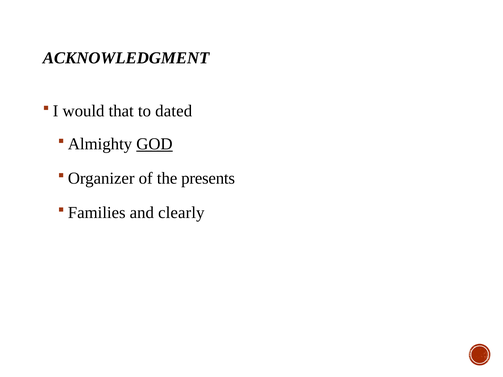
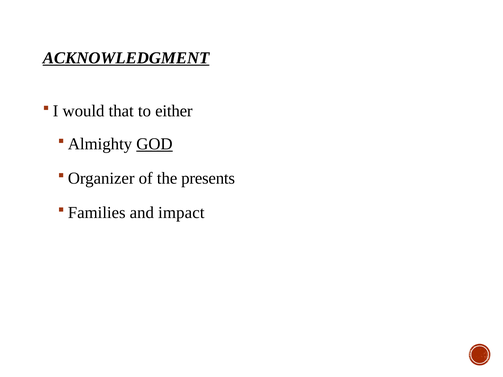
ACKNOWLEDGMENT underline: none -> present (126, 58)
dated: dated -> either (174, 111)
clearly: clearly -> impact (181, 213)
